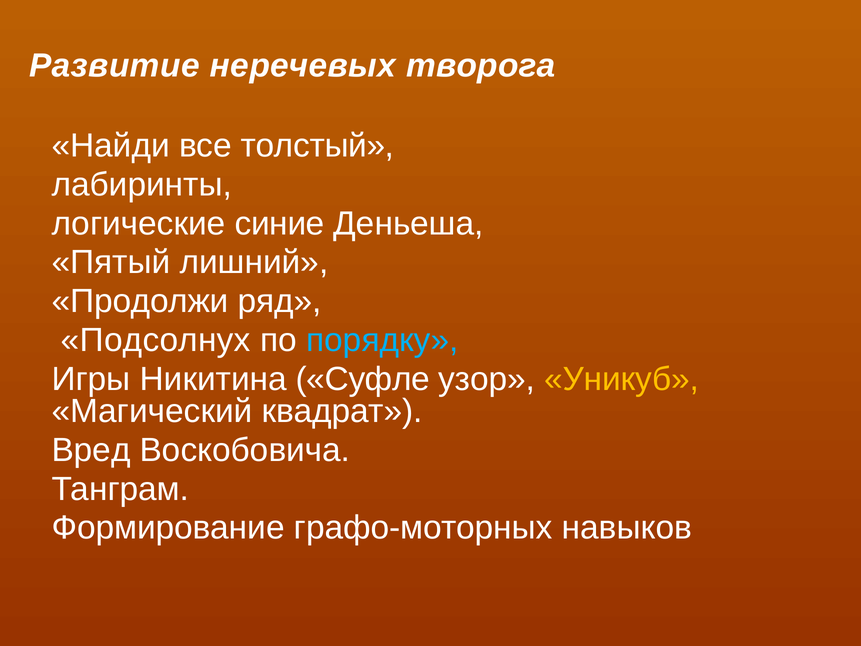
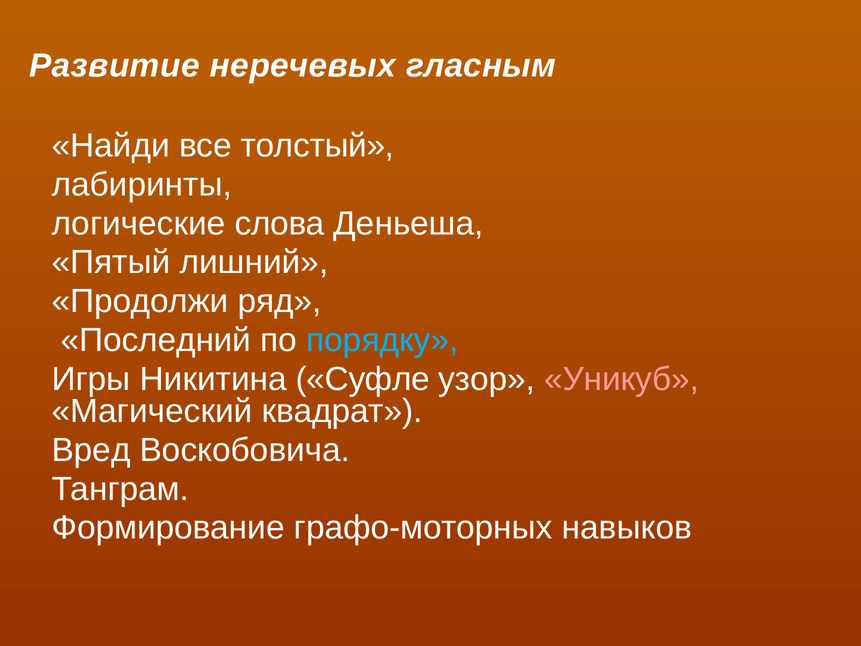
творога: творога -> гласным (481, 66)
синие: синие -> слова (280, 223)
Подсолнух: Подсолнух -> Последний (156, 340)
Уникуб colour: yellow -> pink (622, 379)
